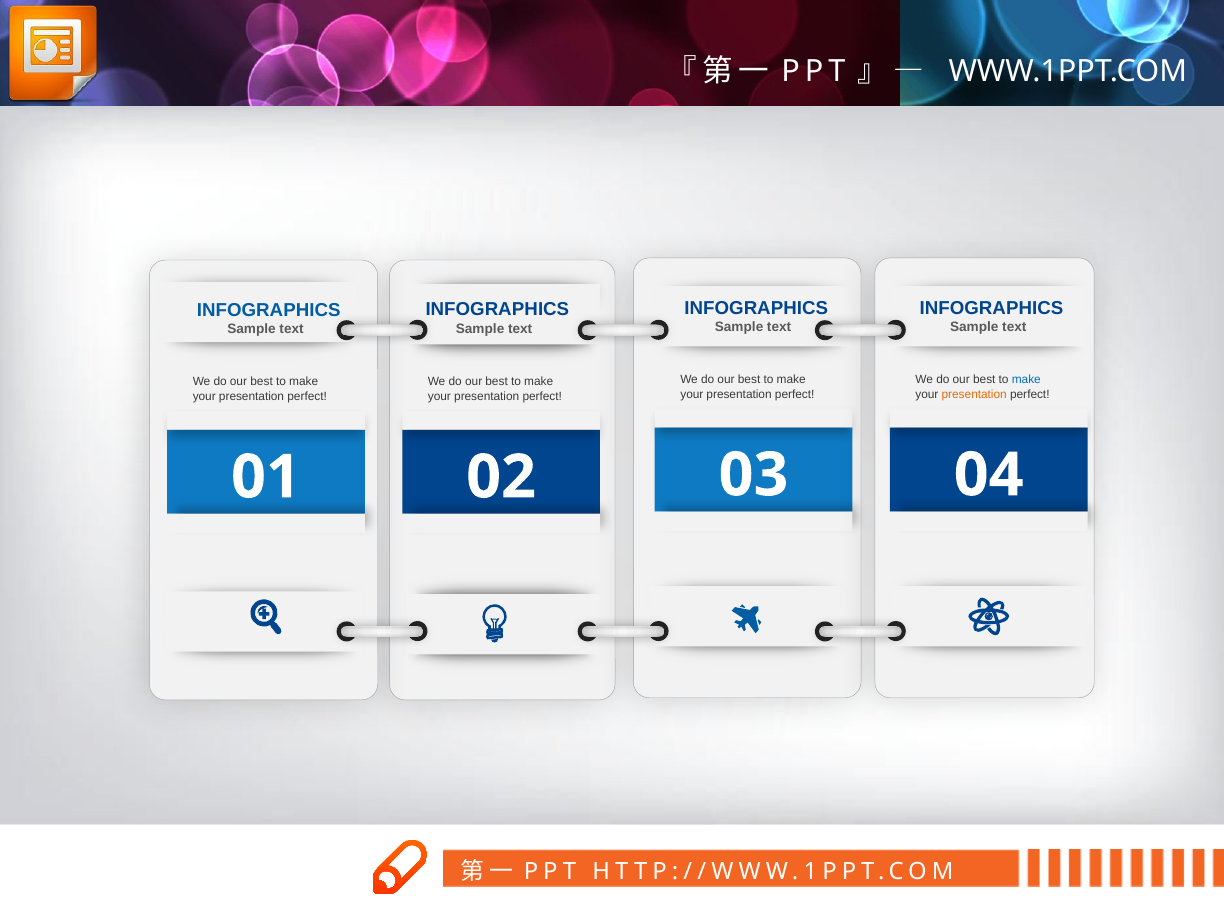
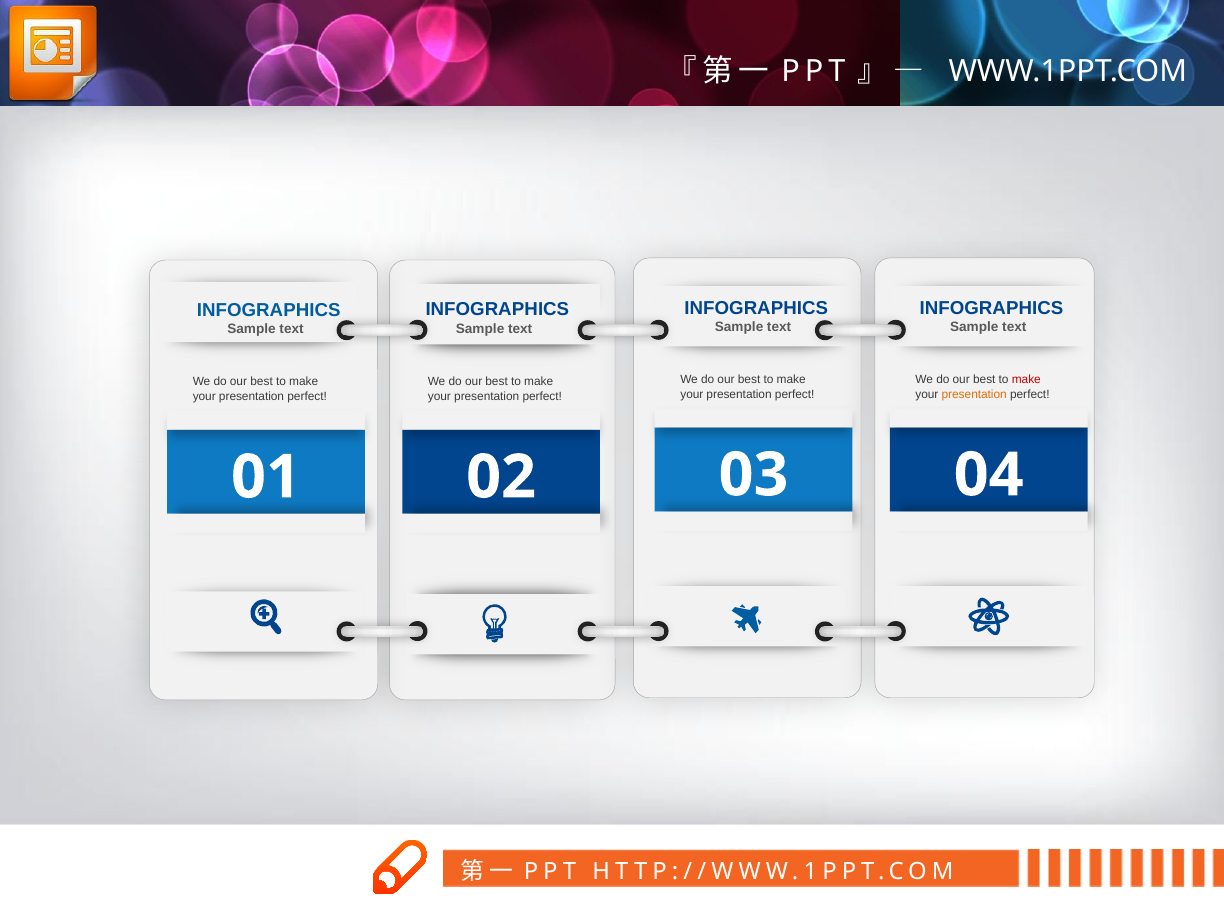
make colour: blue -> red (1026, 380)
